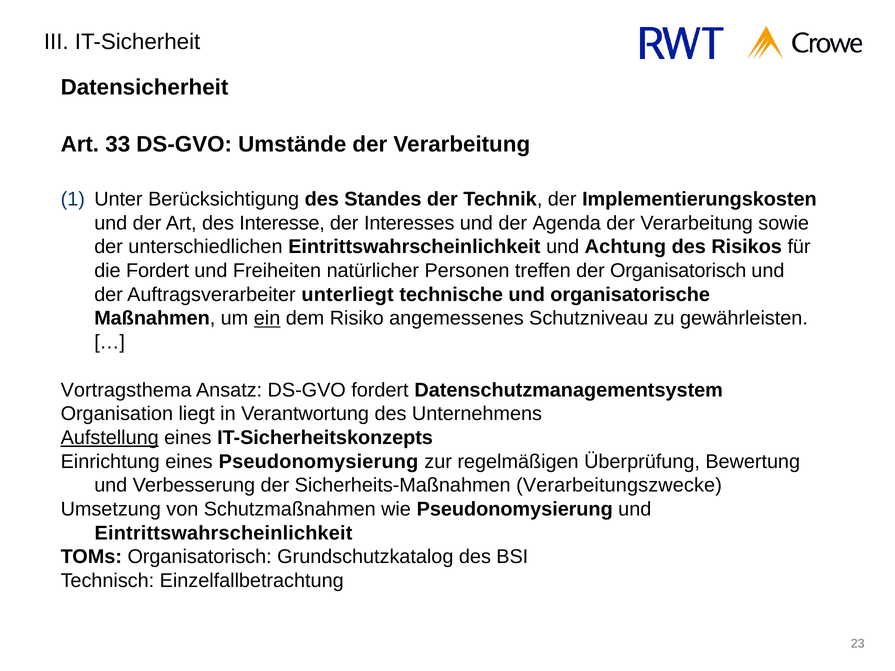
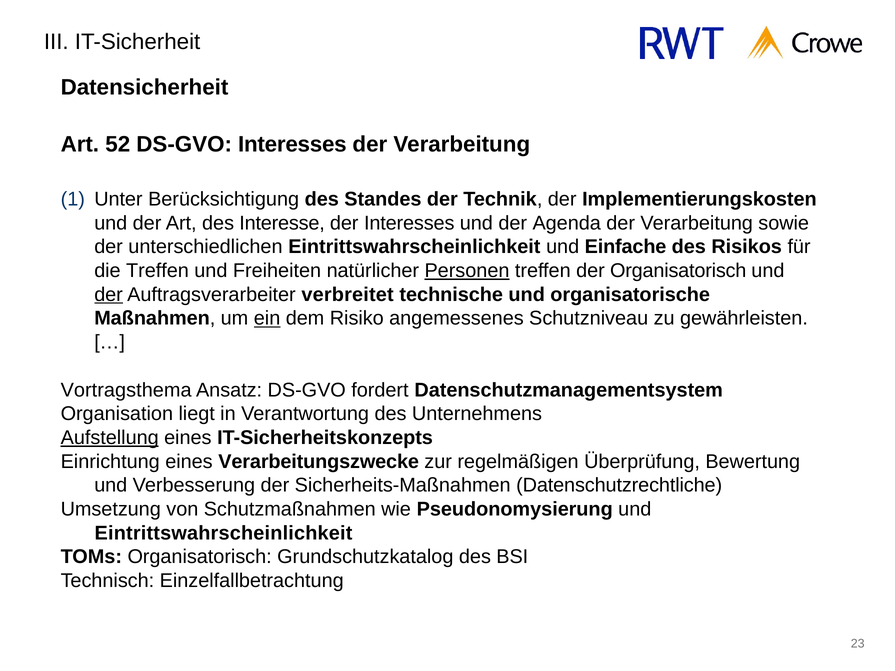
33: 33 -> 52 (118, 144)
DS-GVO Umstände: Umstände -> Interesses (292, 144)
Achtung: Achtung -> Einfache (626, 247)
die Fordert: Fordert -> Treffen (157, 271)
Personen underline: none -> present (467, 271)
der underline: none -> present (109, 295)
unterliegt: unterliegt -> verbreitet (348, 295)
eines Pseudonomysierung: Pseudonomysierung -> Verarbeitungszwecke (319, 462)
Verarbeitungszwecke: Verarbeitungszwecke -> Datenschutzrechtliche (619, 486)
